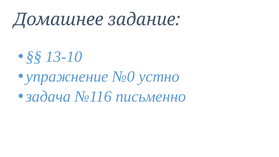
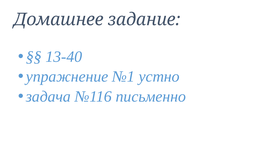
13-10: 13-10 -> 13-40 (64, 57)
№0: №0 -> №1 (124, 77)
